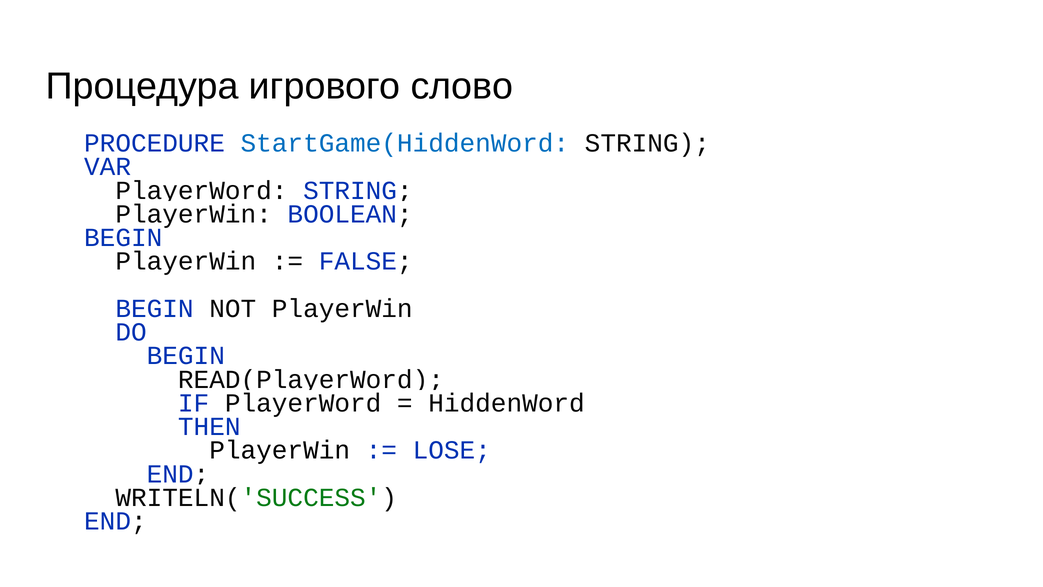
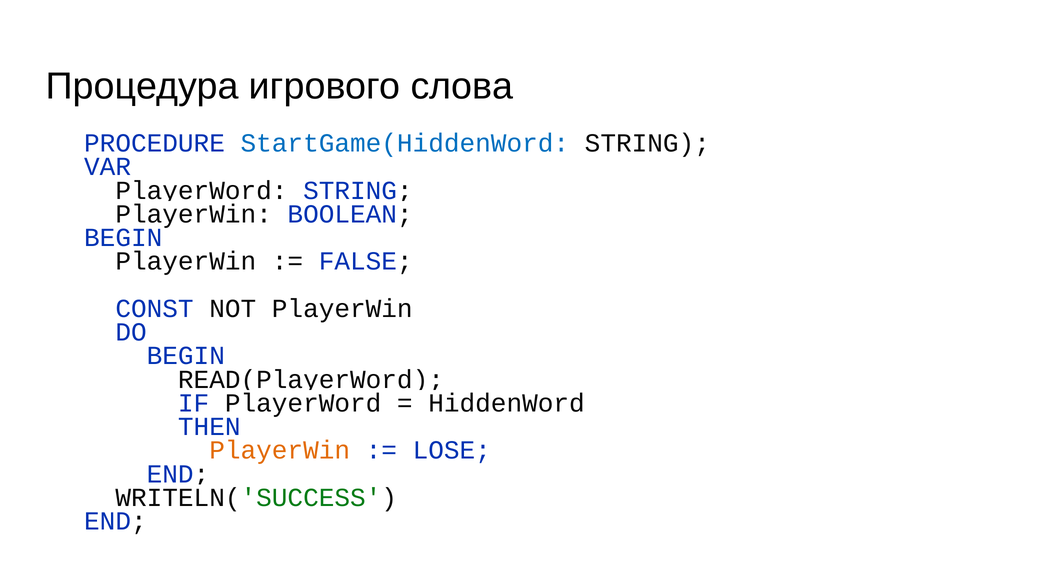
слово: слово -> слова (462, 86)
BEGIN: BEGIN -> CONST (155, 308)
PlayerWin colour: black -> orange (280, 450)
